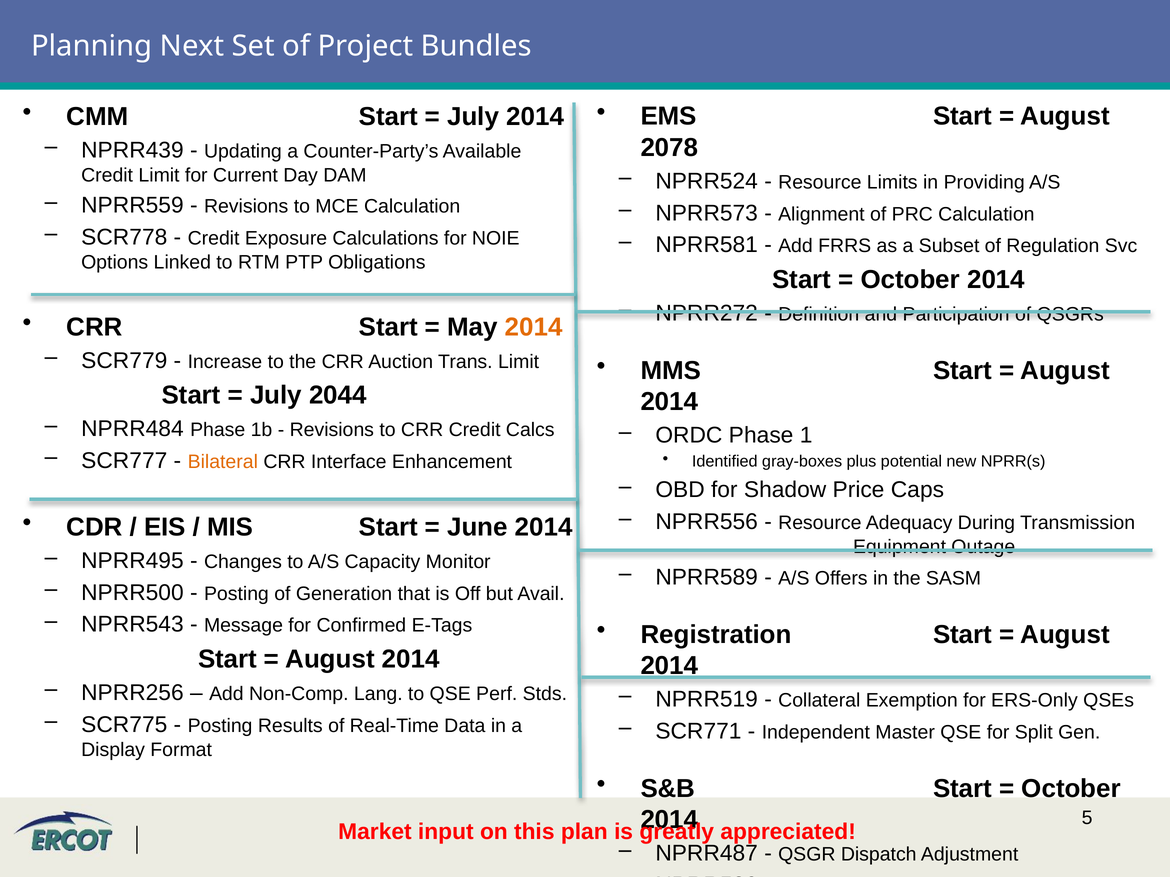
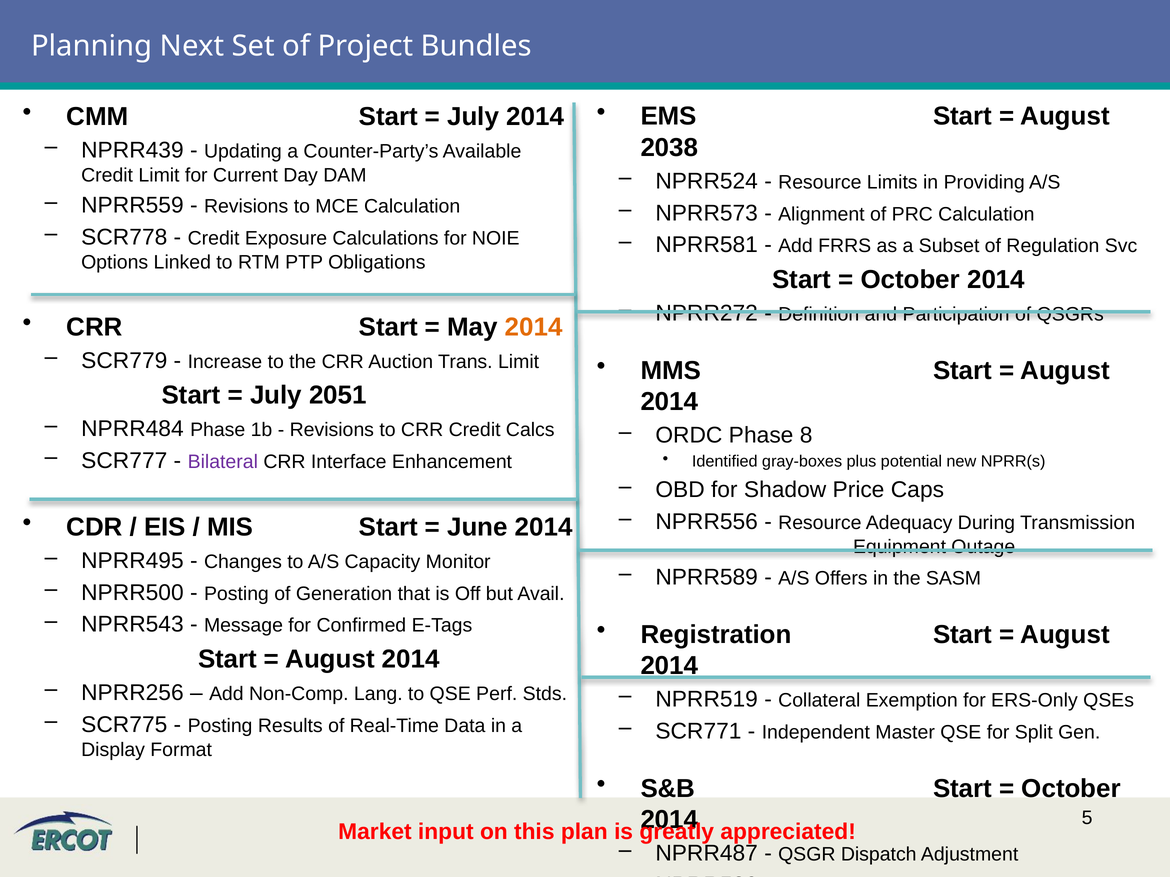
2078: 2078 -> 2038 (669, 148)
2044: 2044 -> 2051 (338, 395)
1: 1 -> 8 (806, 436)
Bilateral colour: orange -> purple (223, 462)
